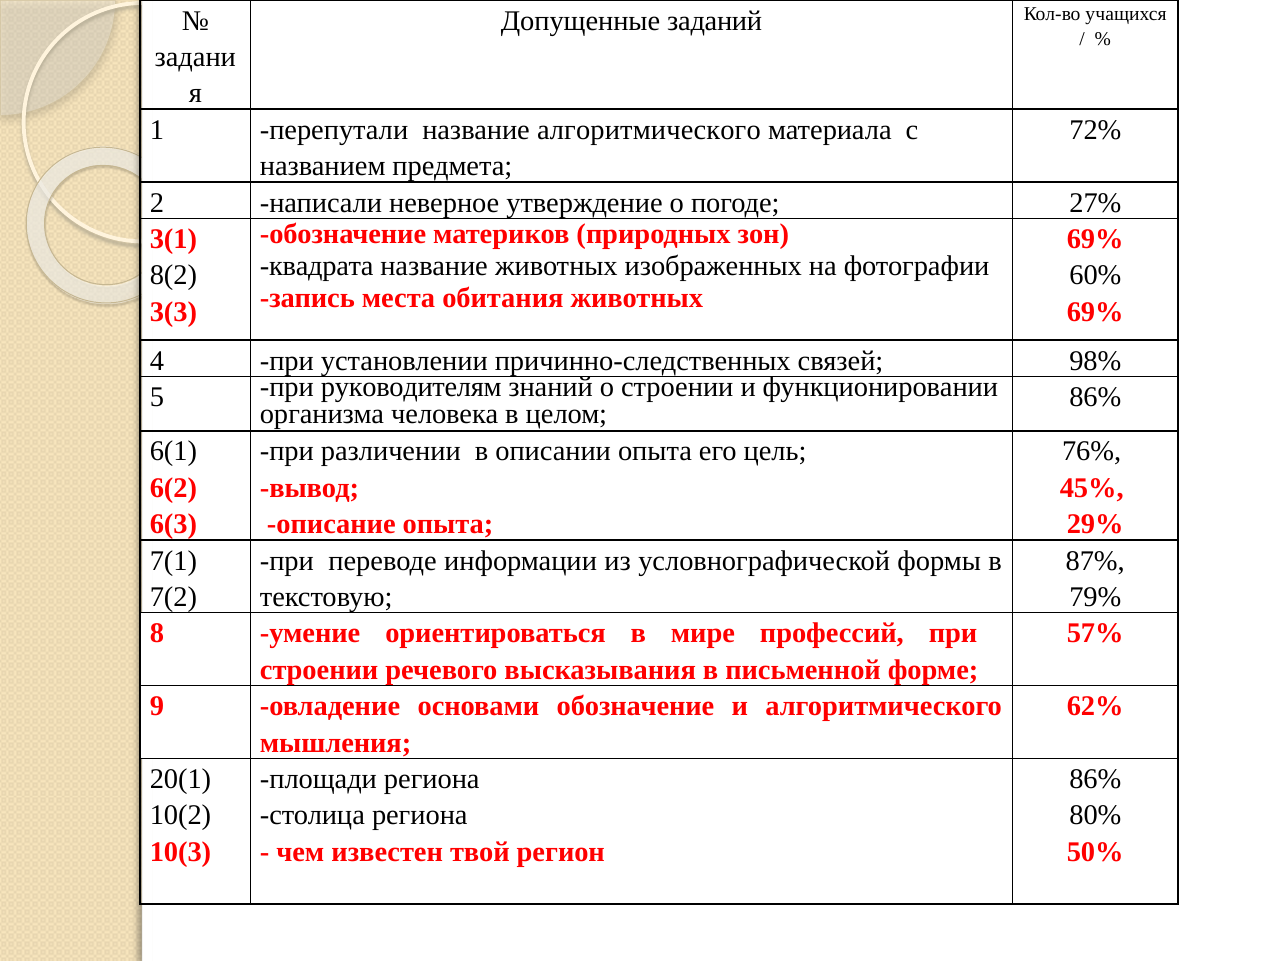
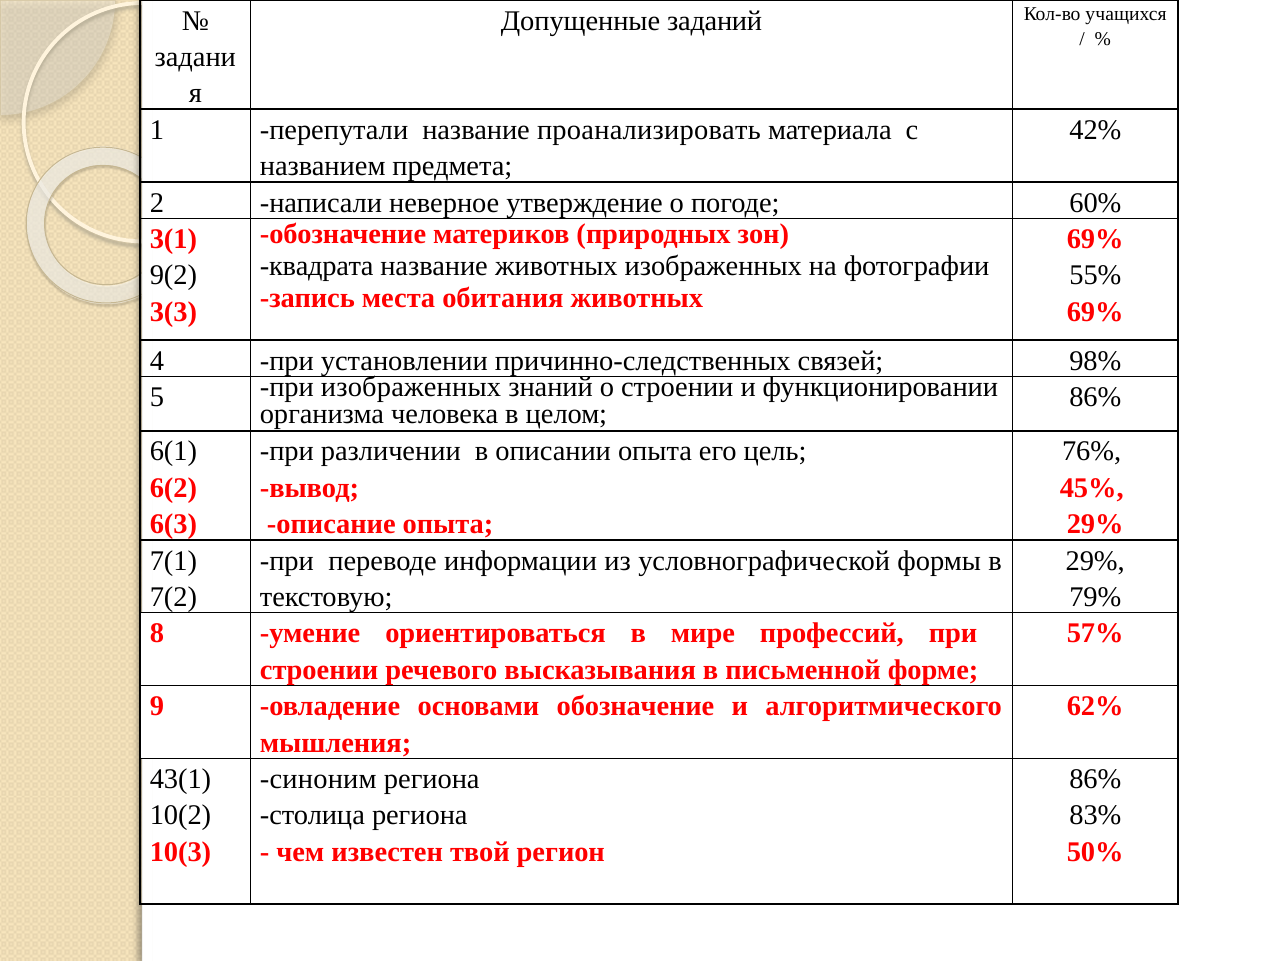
название алгоритмического: алгоритмического -> проанализировать (649, 130)
72%: 72% -> 42% (1095, 130)
27%: 27% -> 60% (1095, 203)
8(2: 8(2 -> 9(2 (173, 276)
60%: 60% -> 55% (1095, 276)
при руководителям: руководителям -> изображенных (411, 388)
87%: 87% -> 29% (1095, 561)
20(1: 20(1 -> 43(1 (181, 779)
площади: площади -> синоним (318, 779)
80%: 80% -> 83% (1095, 816)
